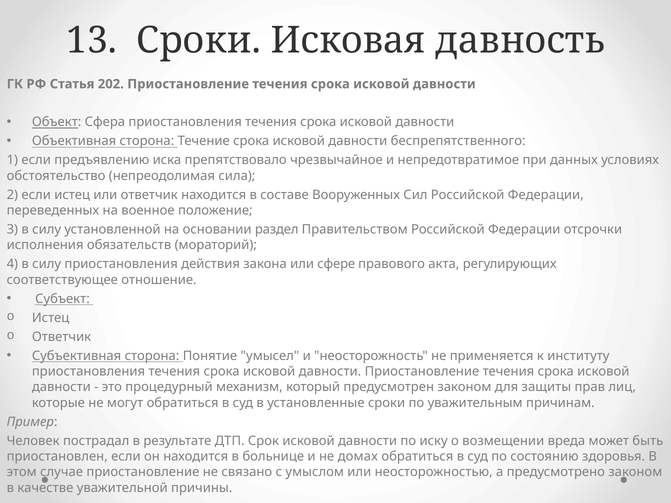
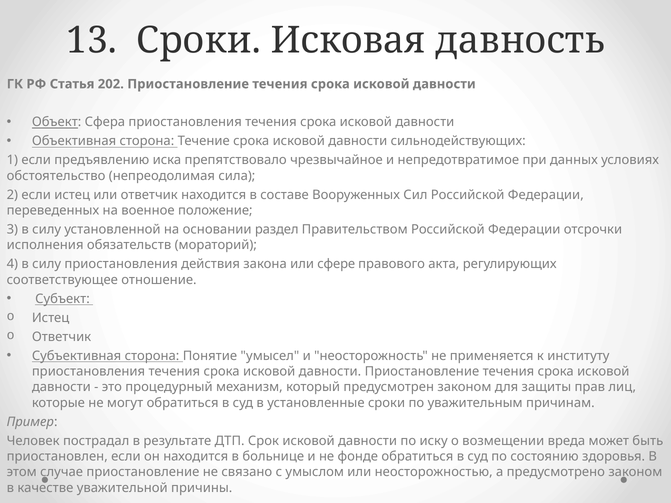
беспрепятственного: беспрепятственного -> сильнодействующих (458, 141)
домах: домах -> фонде (358, 457)
